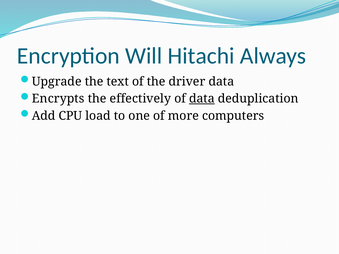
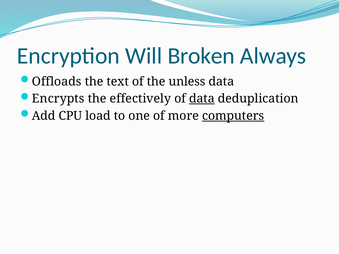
Hitachi: Hitachi -> Broken (201, 56)
Upgrade: Upgrade -> Offloads (57, 82)
driver: driver -> unless (187, 82)
computers underline: none -> present (233, 116)
